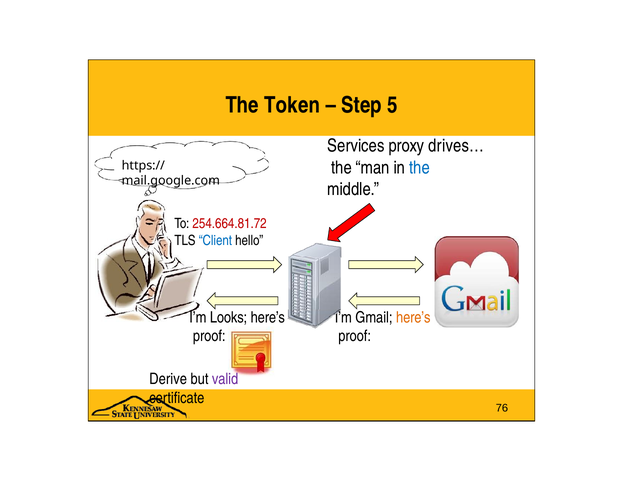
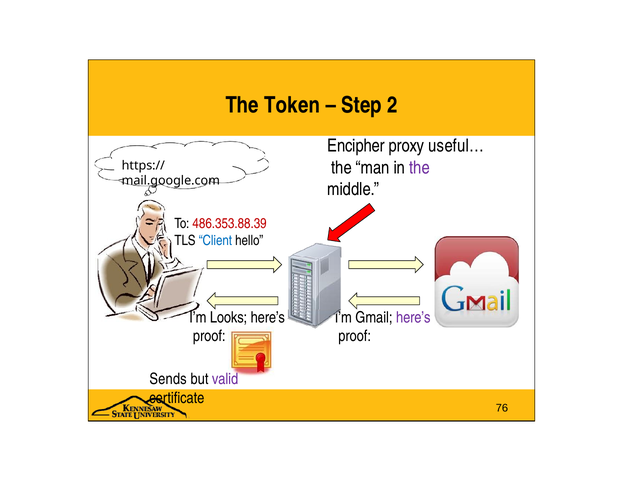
5: 5 -> 2 (392, 105)
Services: Services -> Encipher (356, 146)
drives…: drives… -> useful… (456, 146)
the colour: blue -> purple (419, 168)
254.664.81.72: 254.664.81.72 -> 486.353.88.39 (230, 224)
here’s colour: orange -> purple (413, 318)
Derive: Derive -> Sends (168, 380)
